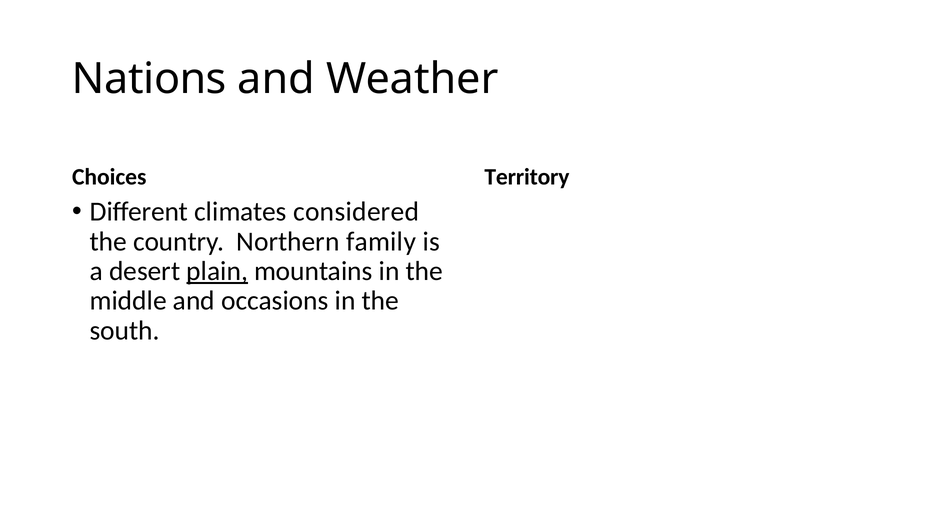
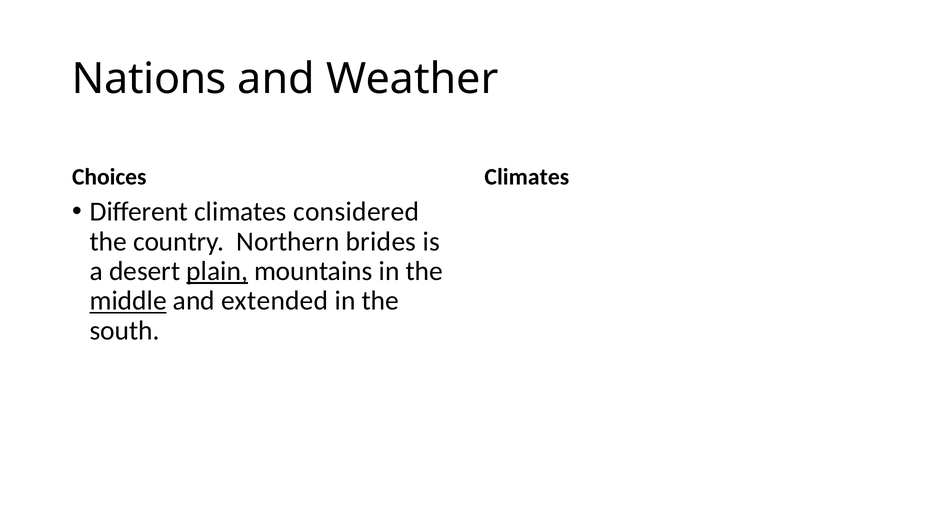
Territory: Territory -> Climates (527, 177)
family: family -> brides (381, 242)
middle underline: none -> present (128, 301)
occasions: occasions -> extended (275, 301)
